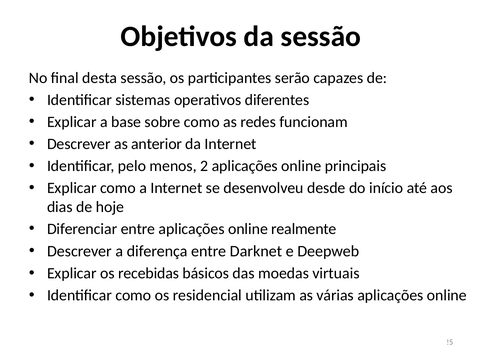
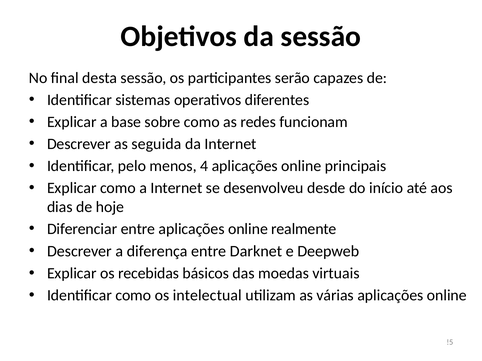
anterior: anterior -> seguida (156, 144)
2: 2 -> 4 (204, 166)
residencial: residencial -> intelectual (207, 296)
